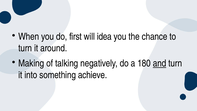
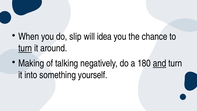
first: first -> slip (75, 37)
turn underline: none -> present (25, 48)
achieve: achieve -> yourself (93, 75)
